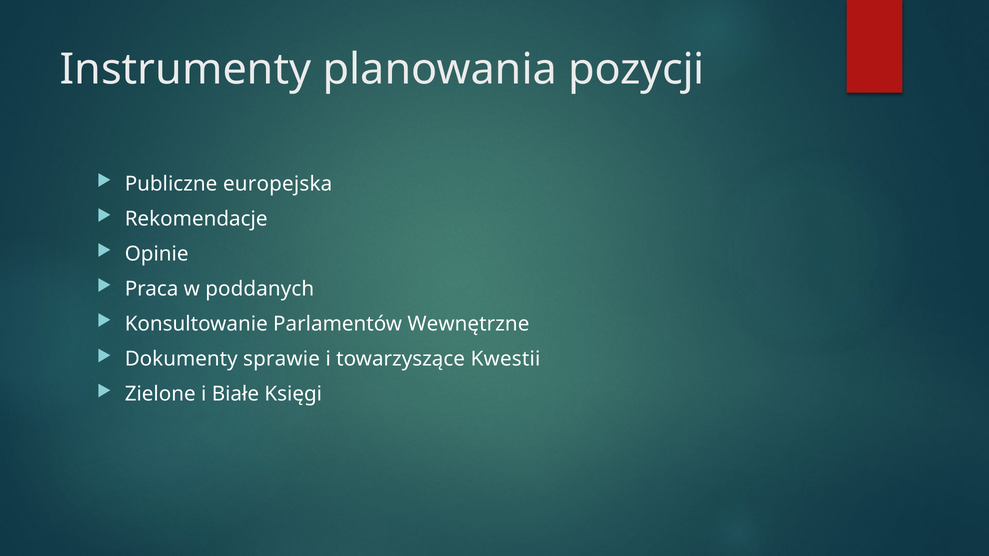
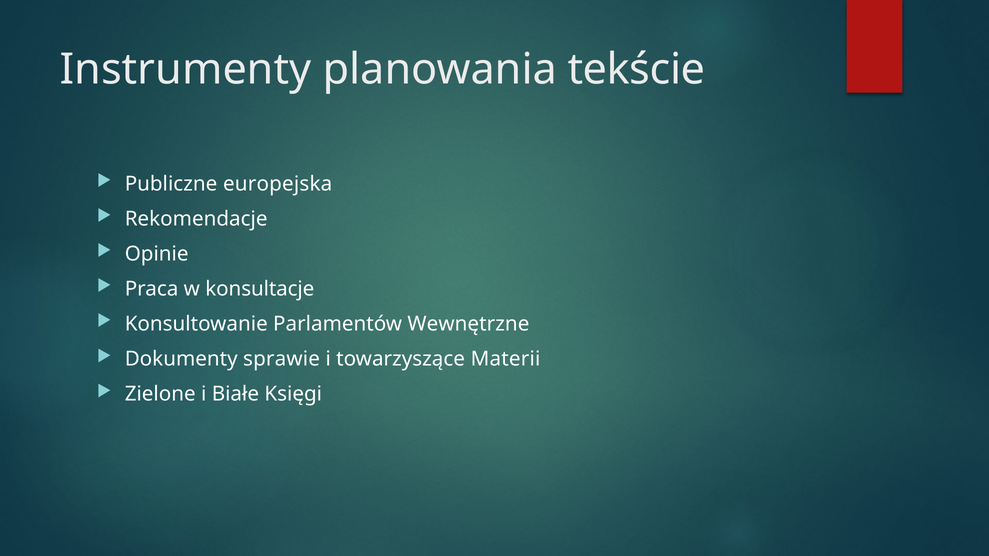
pozycji: pozycji -> tekście (636, 69)
poddanych: poddanych -> konsultacje (260, 289)
Kwestii: Kwestii -> Materii (506, 359)
